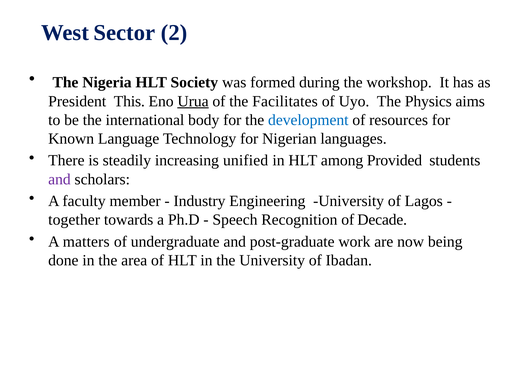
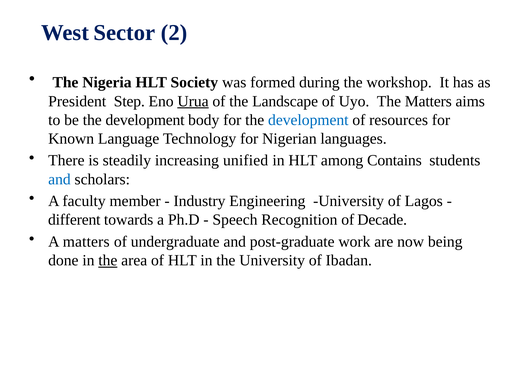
This: This -> Step (129, 101)
Facilitates: Facilitates -> Landscape (285, 101)
The Physics: Physics -> Matters (428, 101)
be the international: international -> development (145, 120)
Provided: Provided -> Contains (394, 161)
and colour: purple -> blue (59, 179)
together: together -> different (74, 220)
the underline: none -> present (108, 261)
